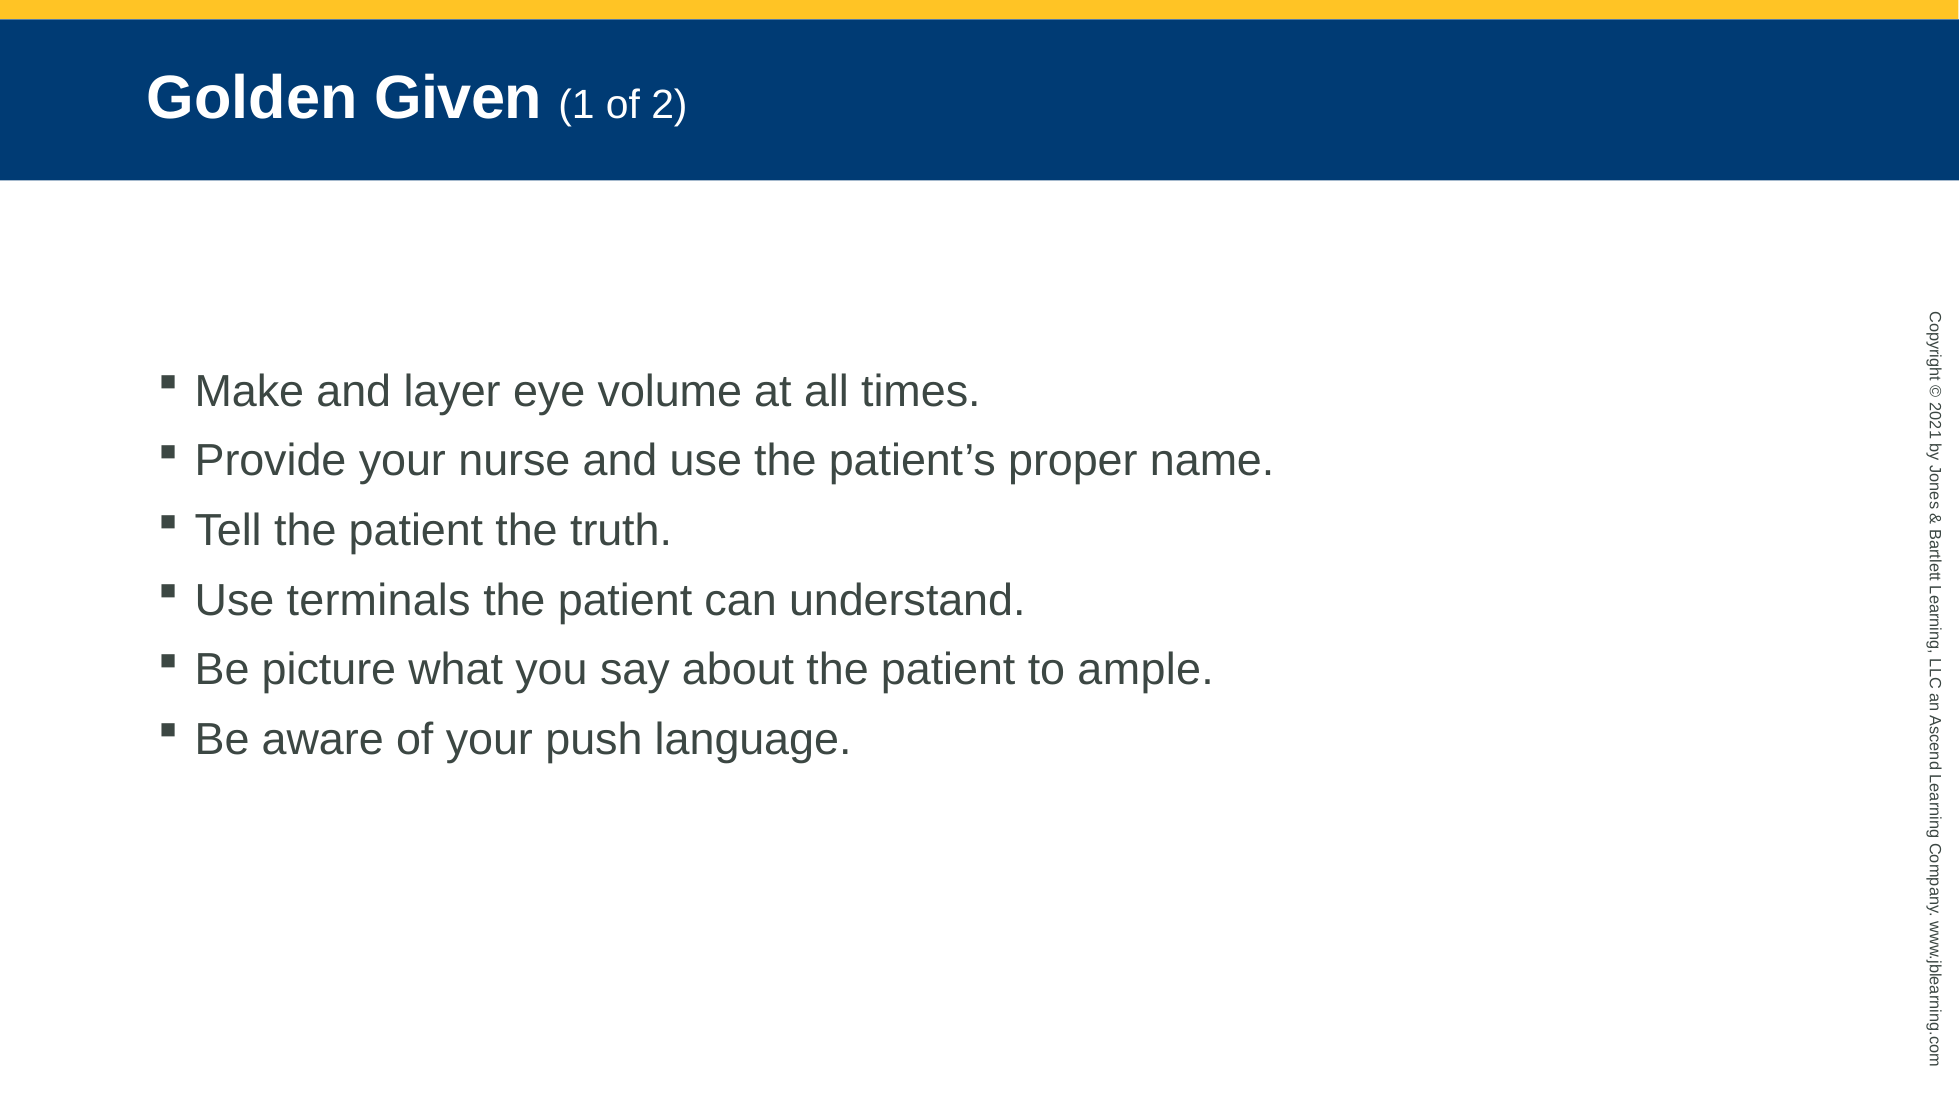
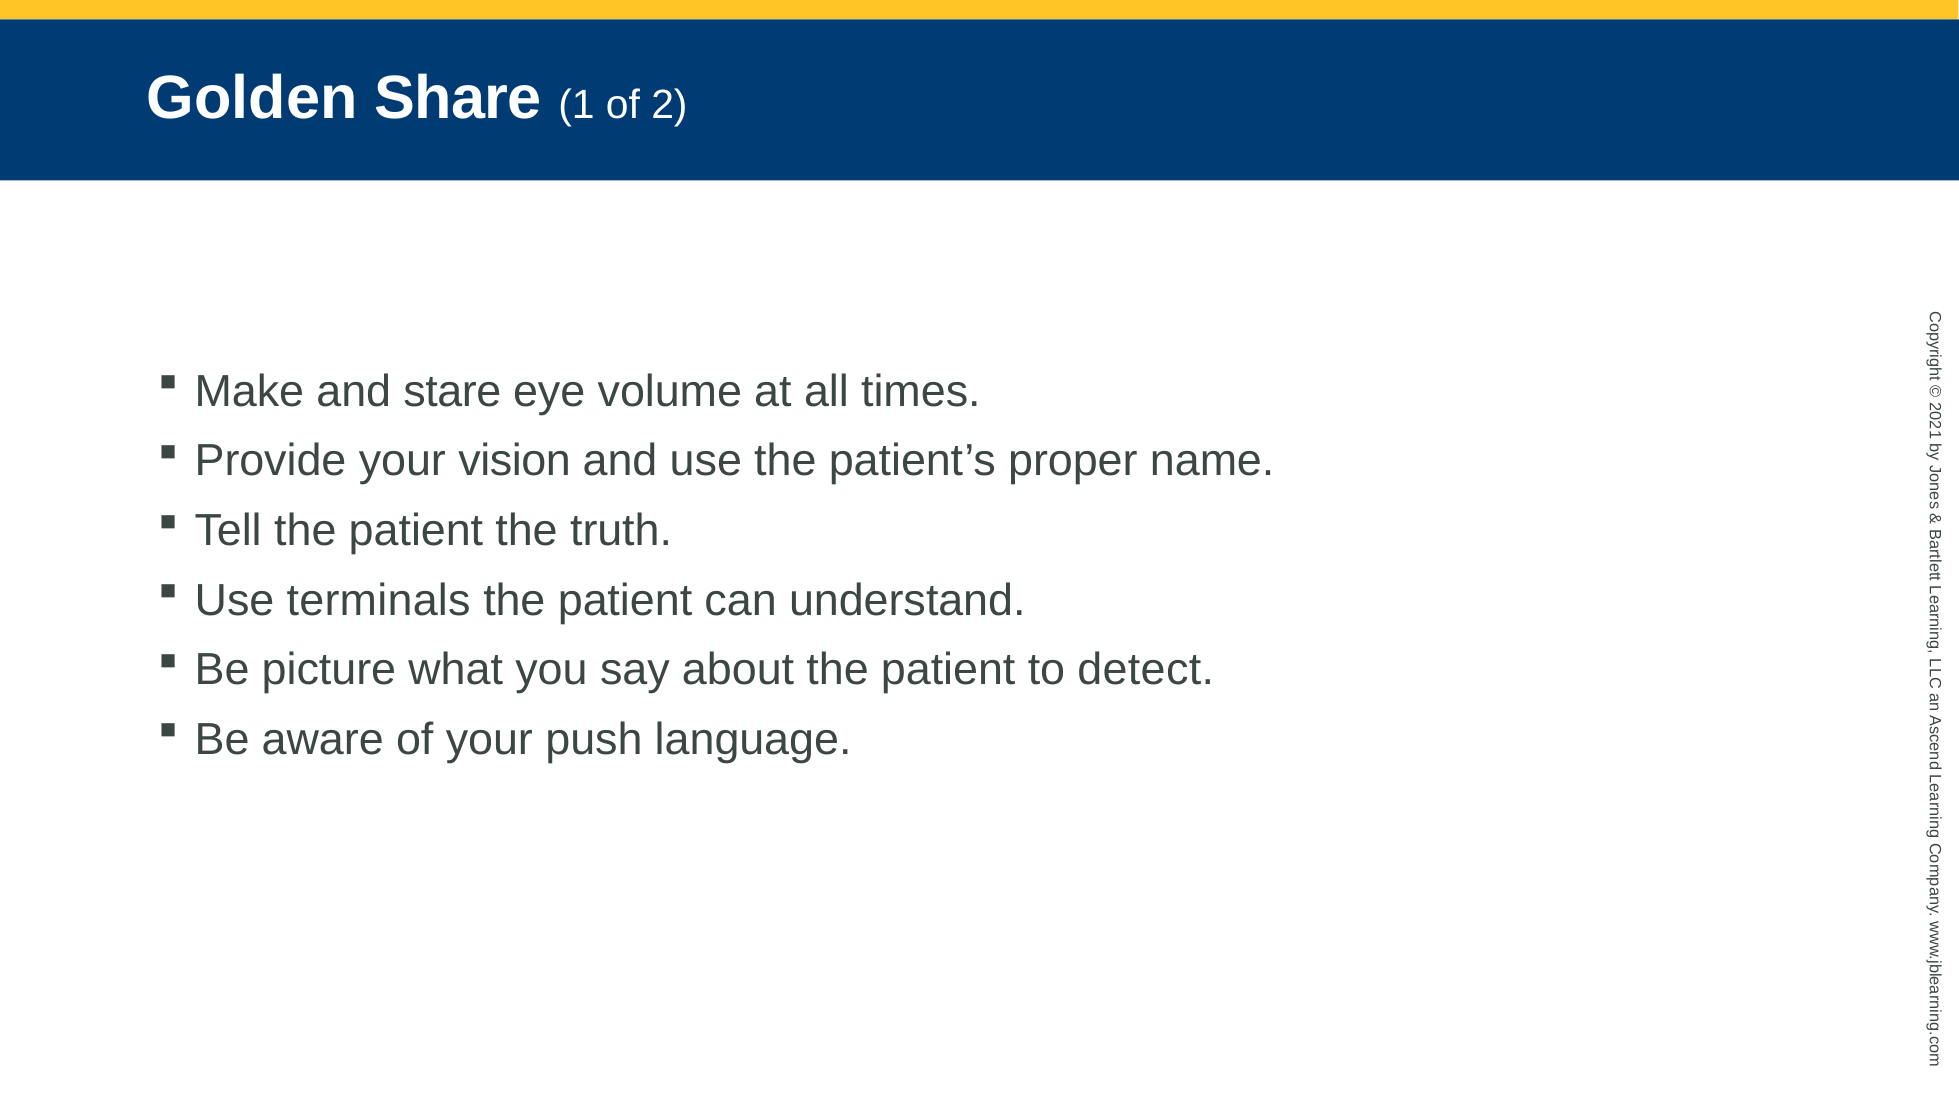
Given: Given -> Share (458, 98)
layer: layer -> stare (452, 391)
nurse: nurse -> vision (515, 461)
ample: ample -> detect (1146, 670)
